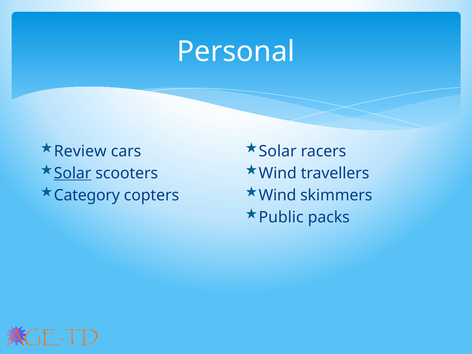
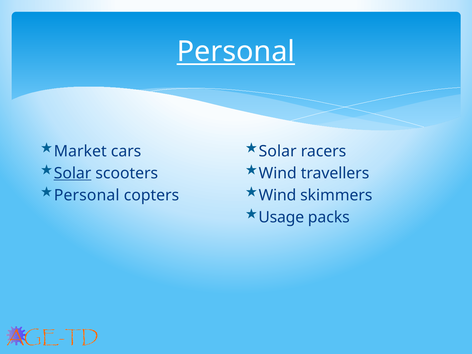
Personal underline: none -> present (236, 52)
Review: Review -> Market (80, 151)
Category: Category -> Personal (87, 195)
Public: Public -> Usage (281, 217)
